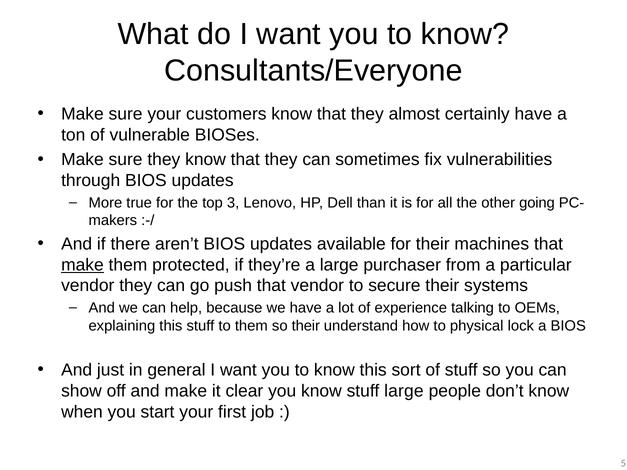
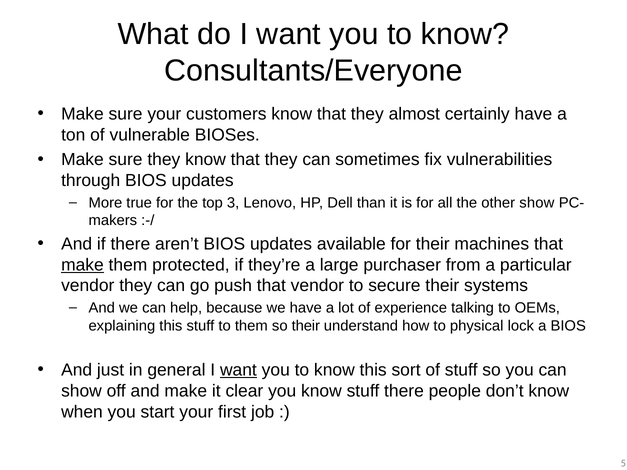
other going: going -> show (537, 203)
want underline: none -> present (238, 370)
stuff large: large -> there (404, 391)
